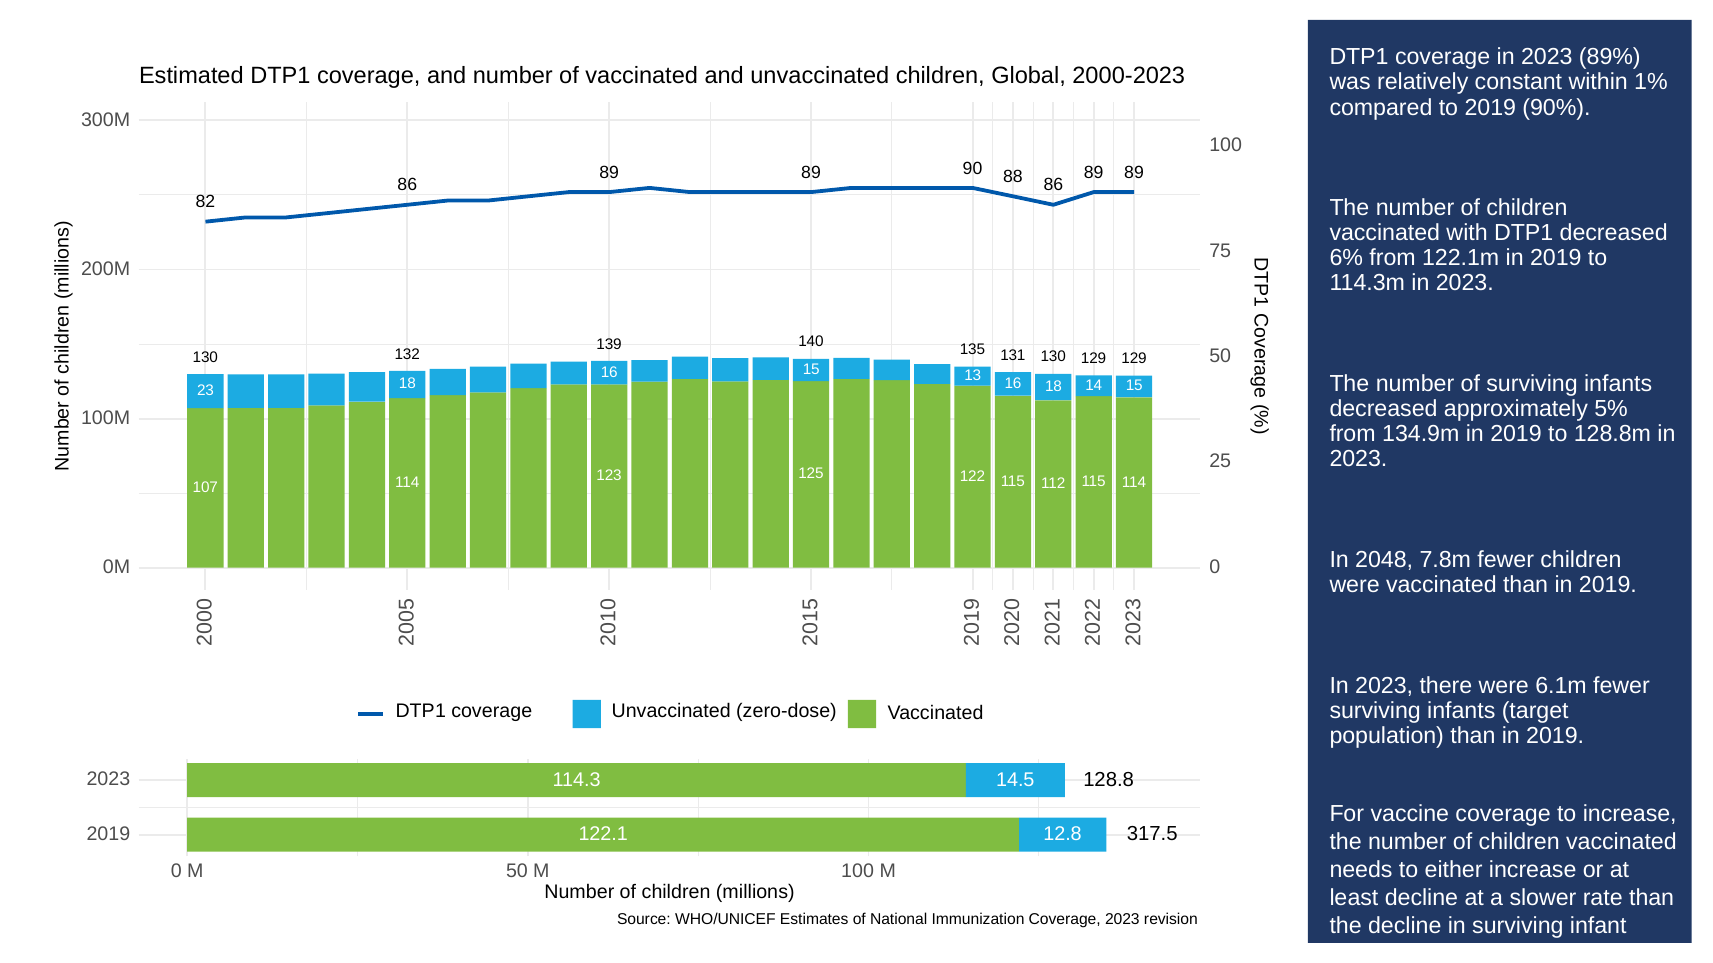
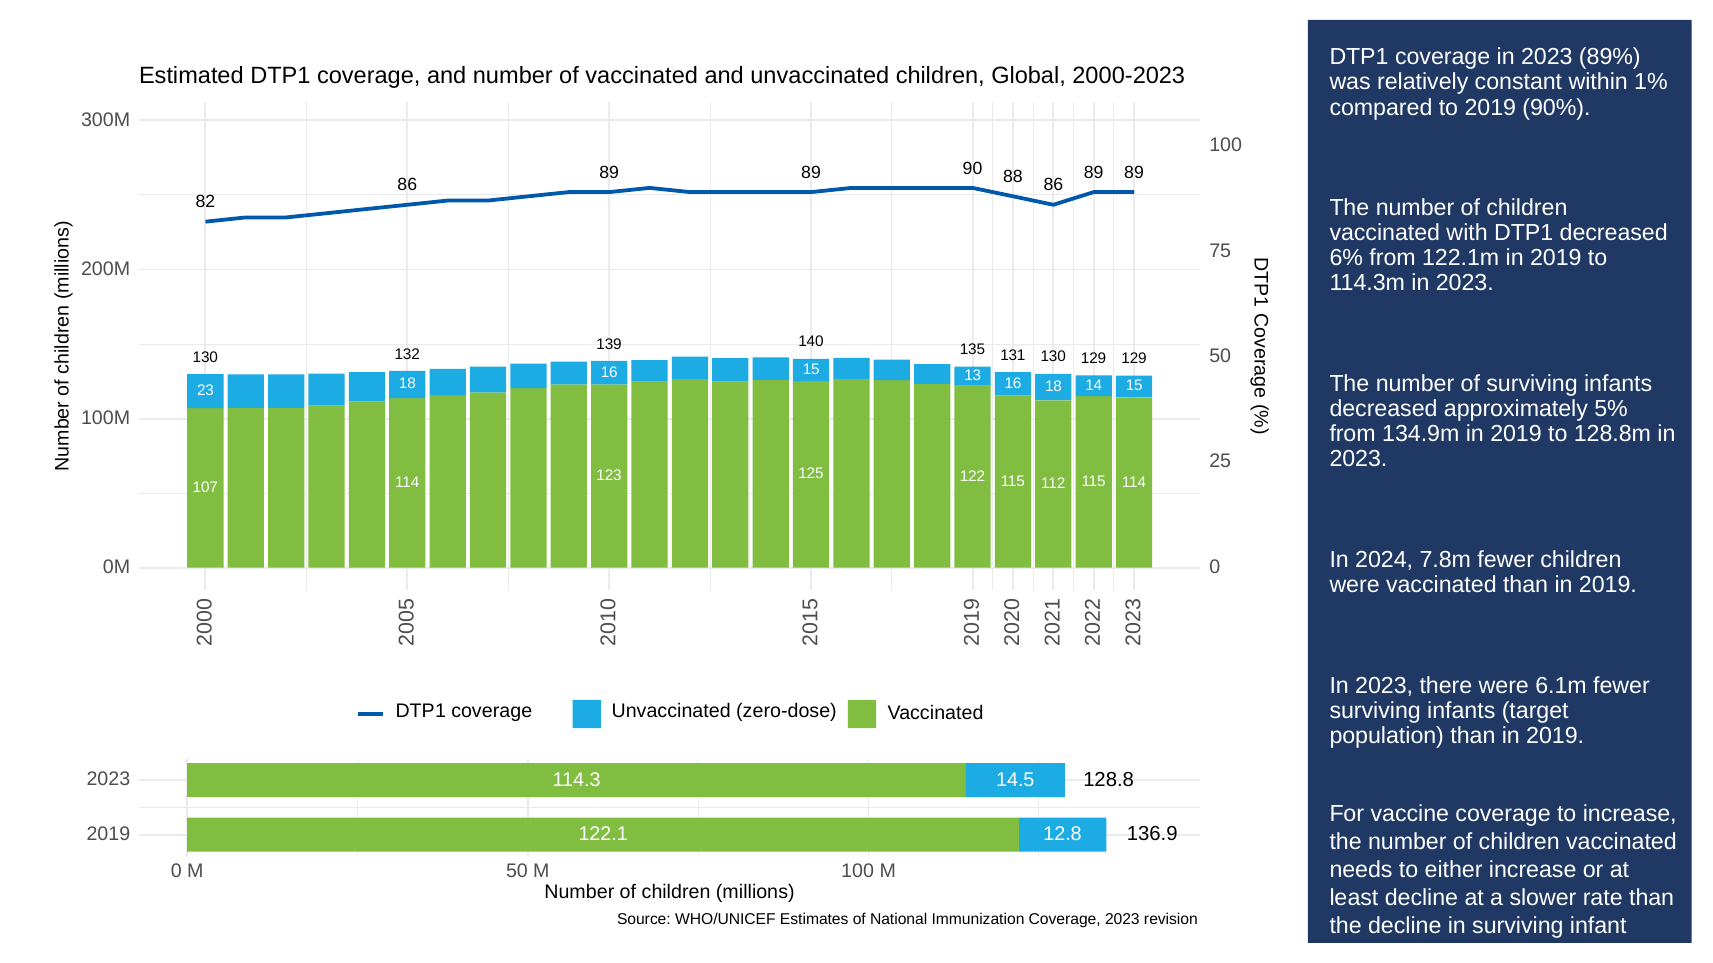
2048: 2048 -> 2024 (1384, 560)
317.5: 317.5 -> 136.9 (1152, 834)
